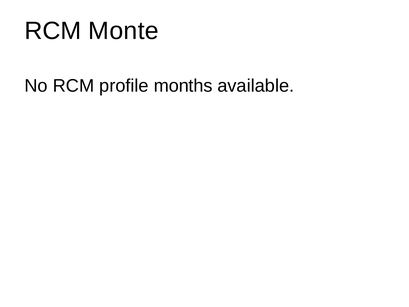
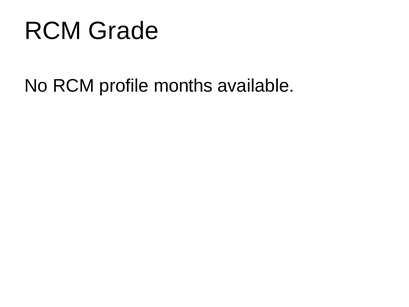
Monte: Monte -> Grade (124, 31)
